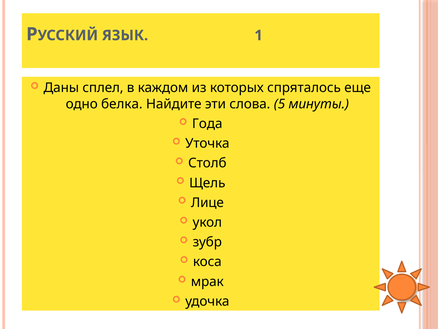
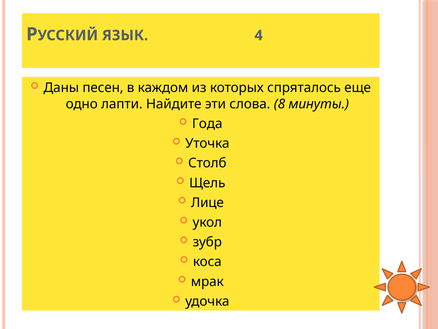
1: 1 -> 4 (259, 35)
сплел: сплел -> песен (103, 88)
белка: белка -> лапти (122, 104)
5: 5 -> 8 (280, 104)
